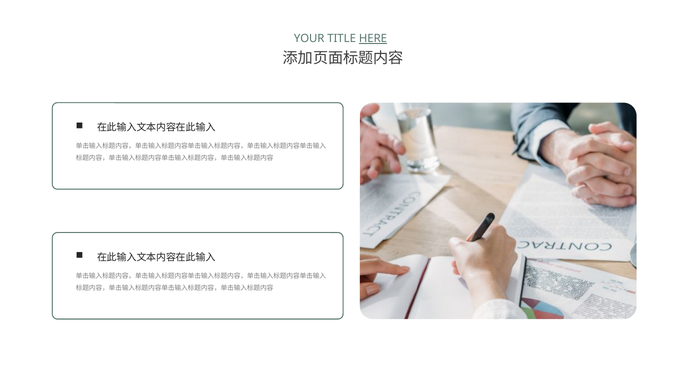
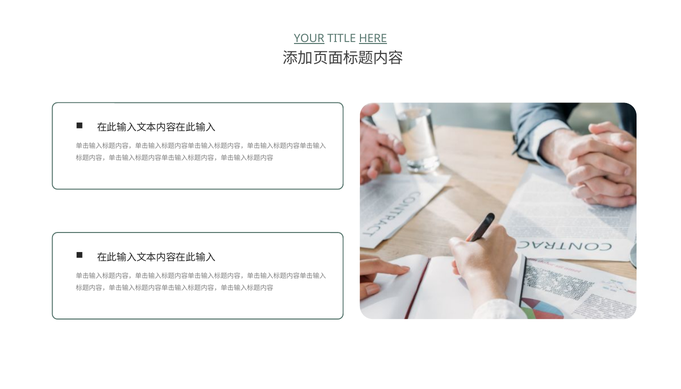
YOUR underline: none -> present (309, 39)
